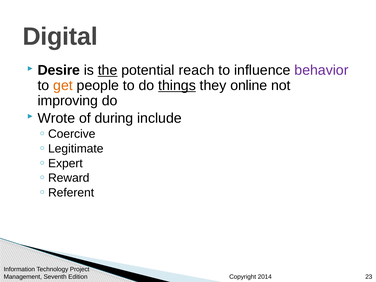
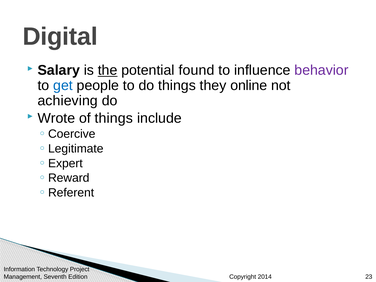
Desire: Desire -> Salary (59, 70)
reach: reach -> found (196, 70)
get colour: orange -> blue (63, 86)
things underline: present -> none (177, 86)
improving: improving -> achieving (68, 101)
of during: during -> things (114, 118)
